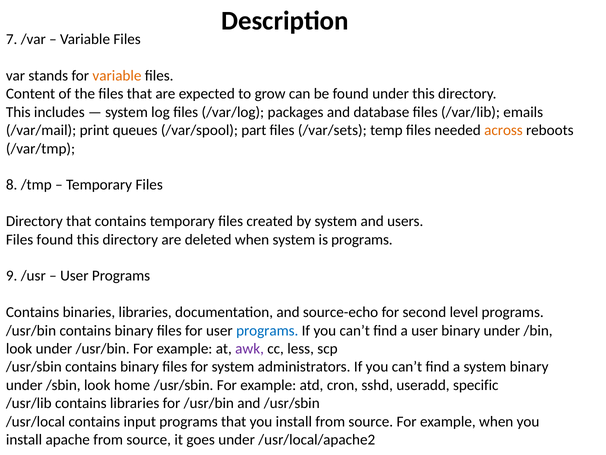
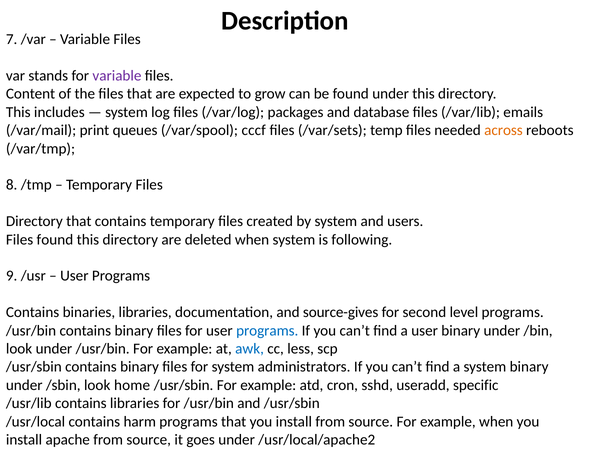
variable colour: orange -> purple (117, 76)
part: part -> cccf (254, 130)
is programs: programs -> following (362, 239)
source-echo: source-echo -> source-gives (341, 312)
awk colour: purple -> blue (250, 348)
input: input -> harm (140, 421)
